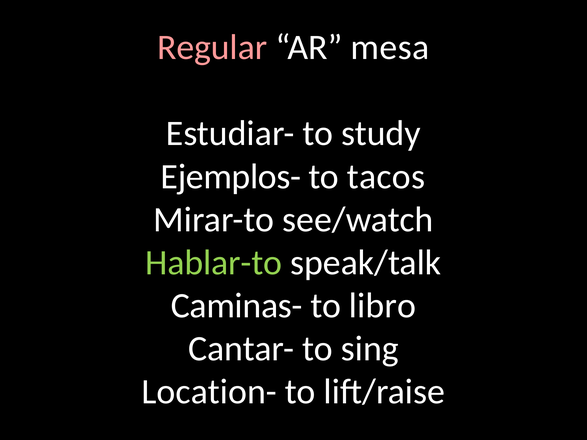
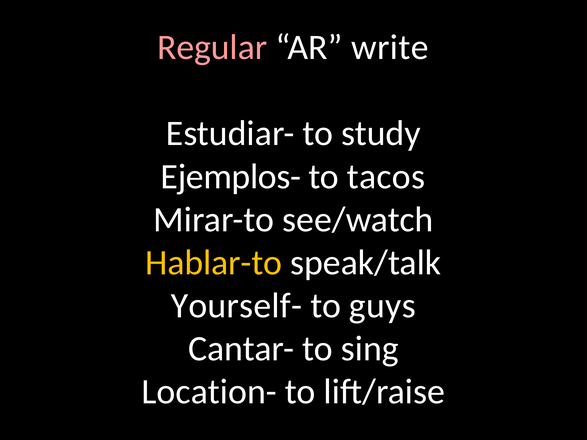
mesa: mesa -> write (390, 48)
Hablar-to colour: light green -> yellow (214, 263)
Caminas-: Caminas- -> Yourself- (236, 306)
libro: libro -> guys (382, 306)
